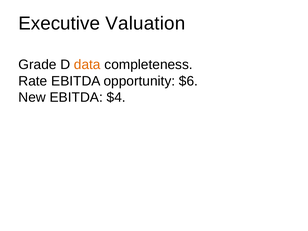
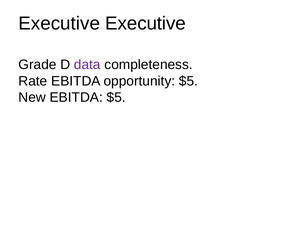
Executive Valuation: Valuation -> Executive (146, 23)
data colour: orange -> purple (87, 65)
opportunity $6: $6 -> $5 (188, 81)
EBITDA $4: $4 -> $5 (116, 97)
